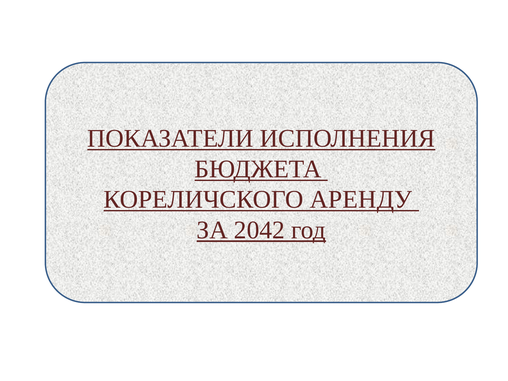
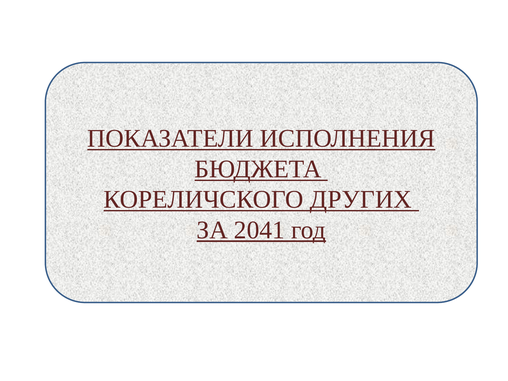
АРЕНДУ: АРЕНДУ -> ДРУГИХ (361, 199)
2042: 2042 -> 2041 (259, 230)
